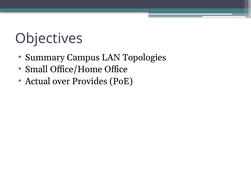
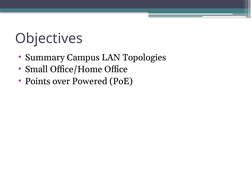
Actual: Actual -> Points (38, 81)
Provides: Provides -> Powered (90, 81)
